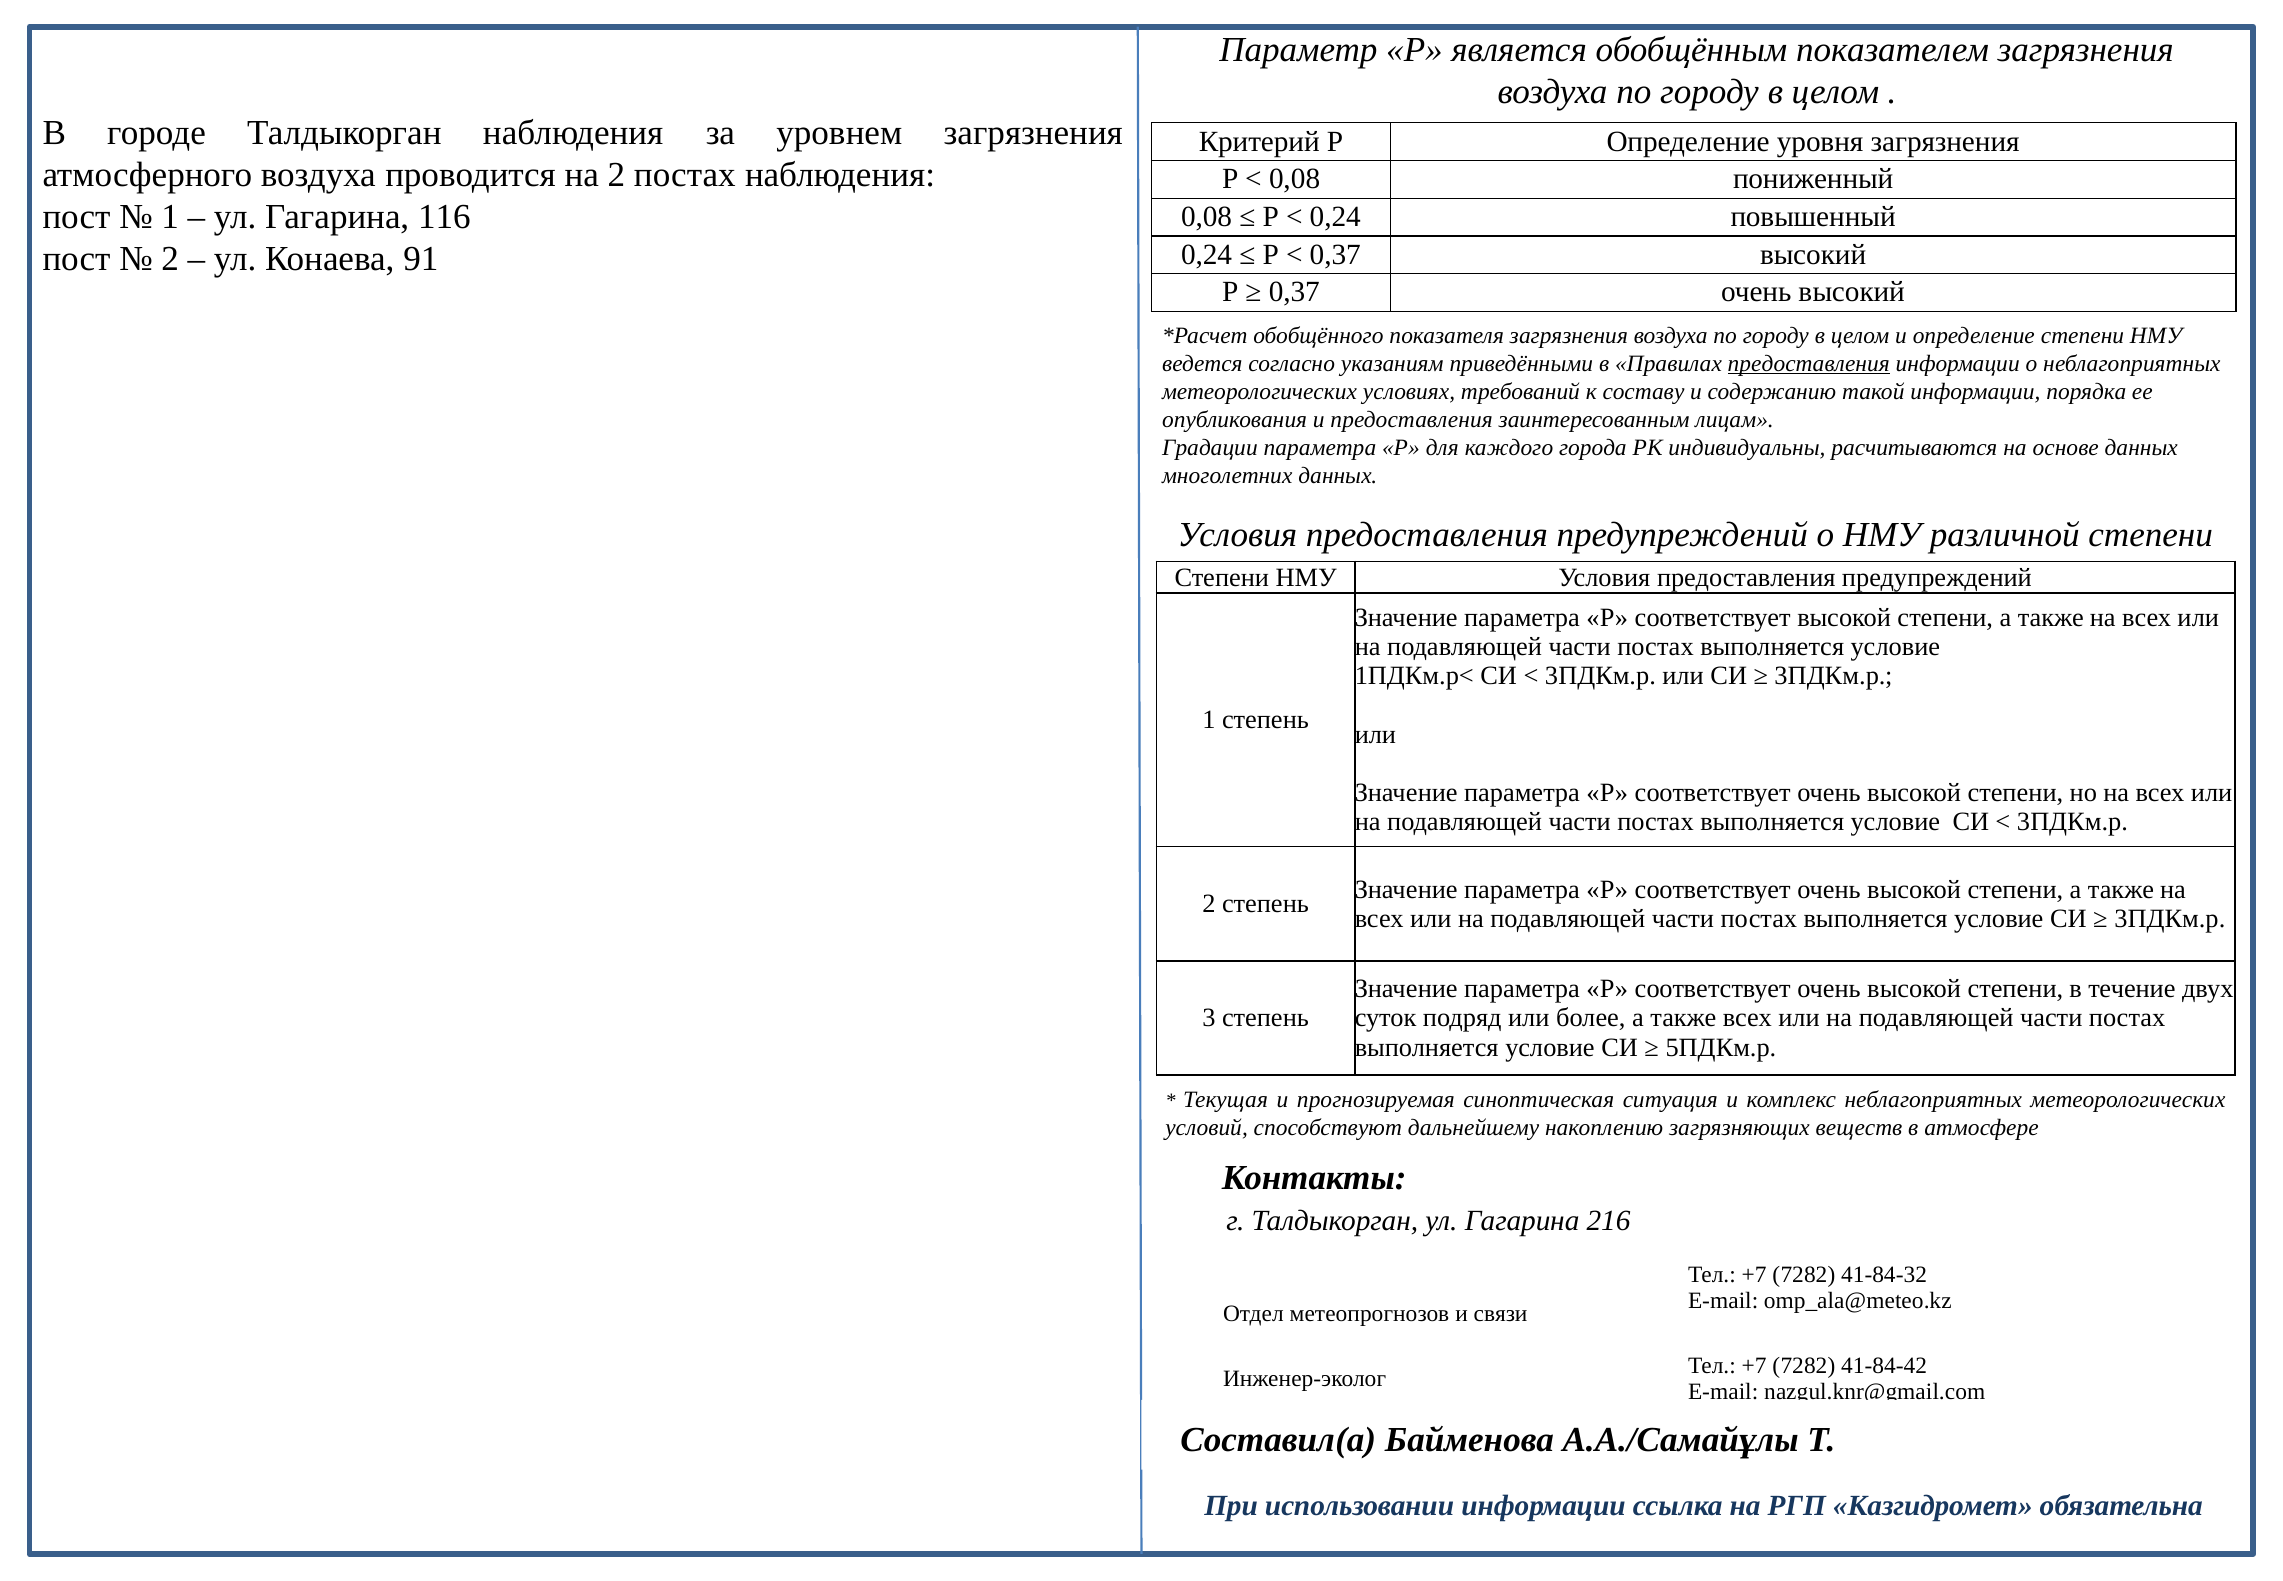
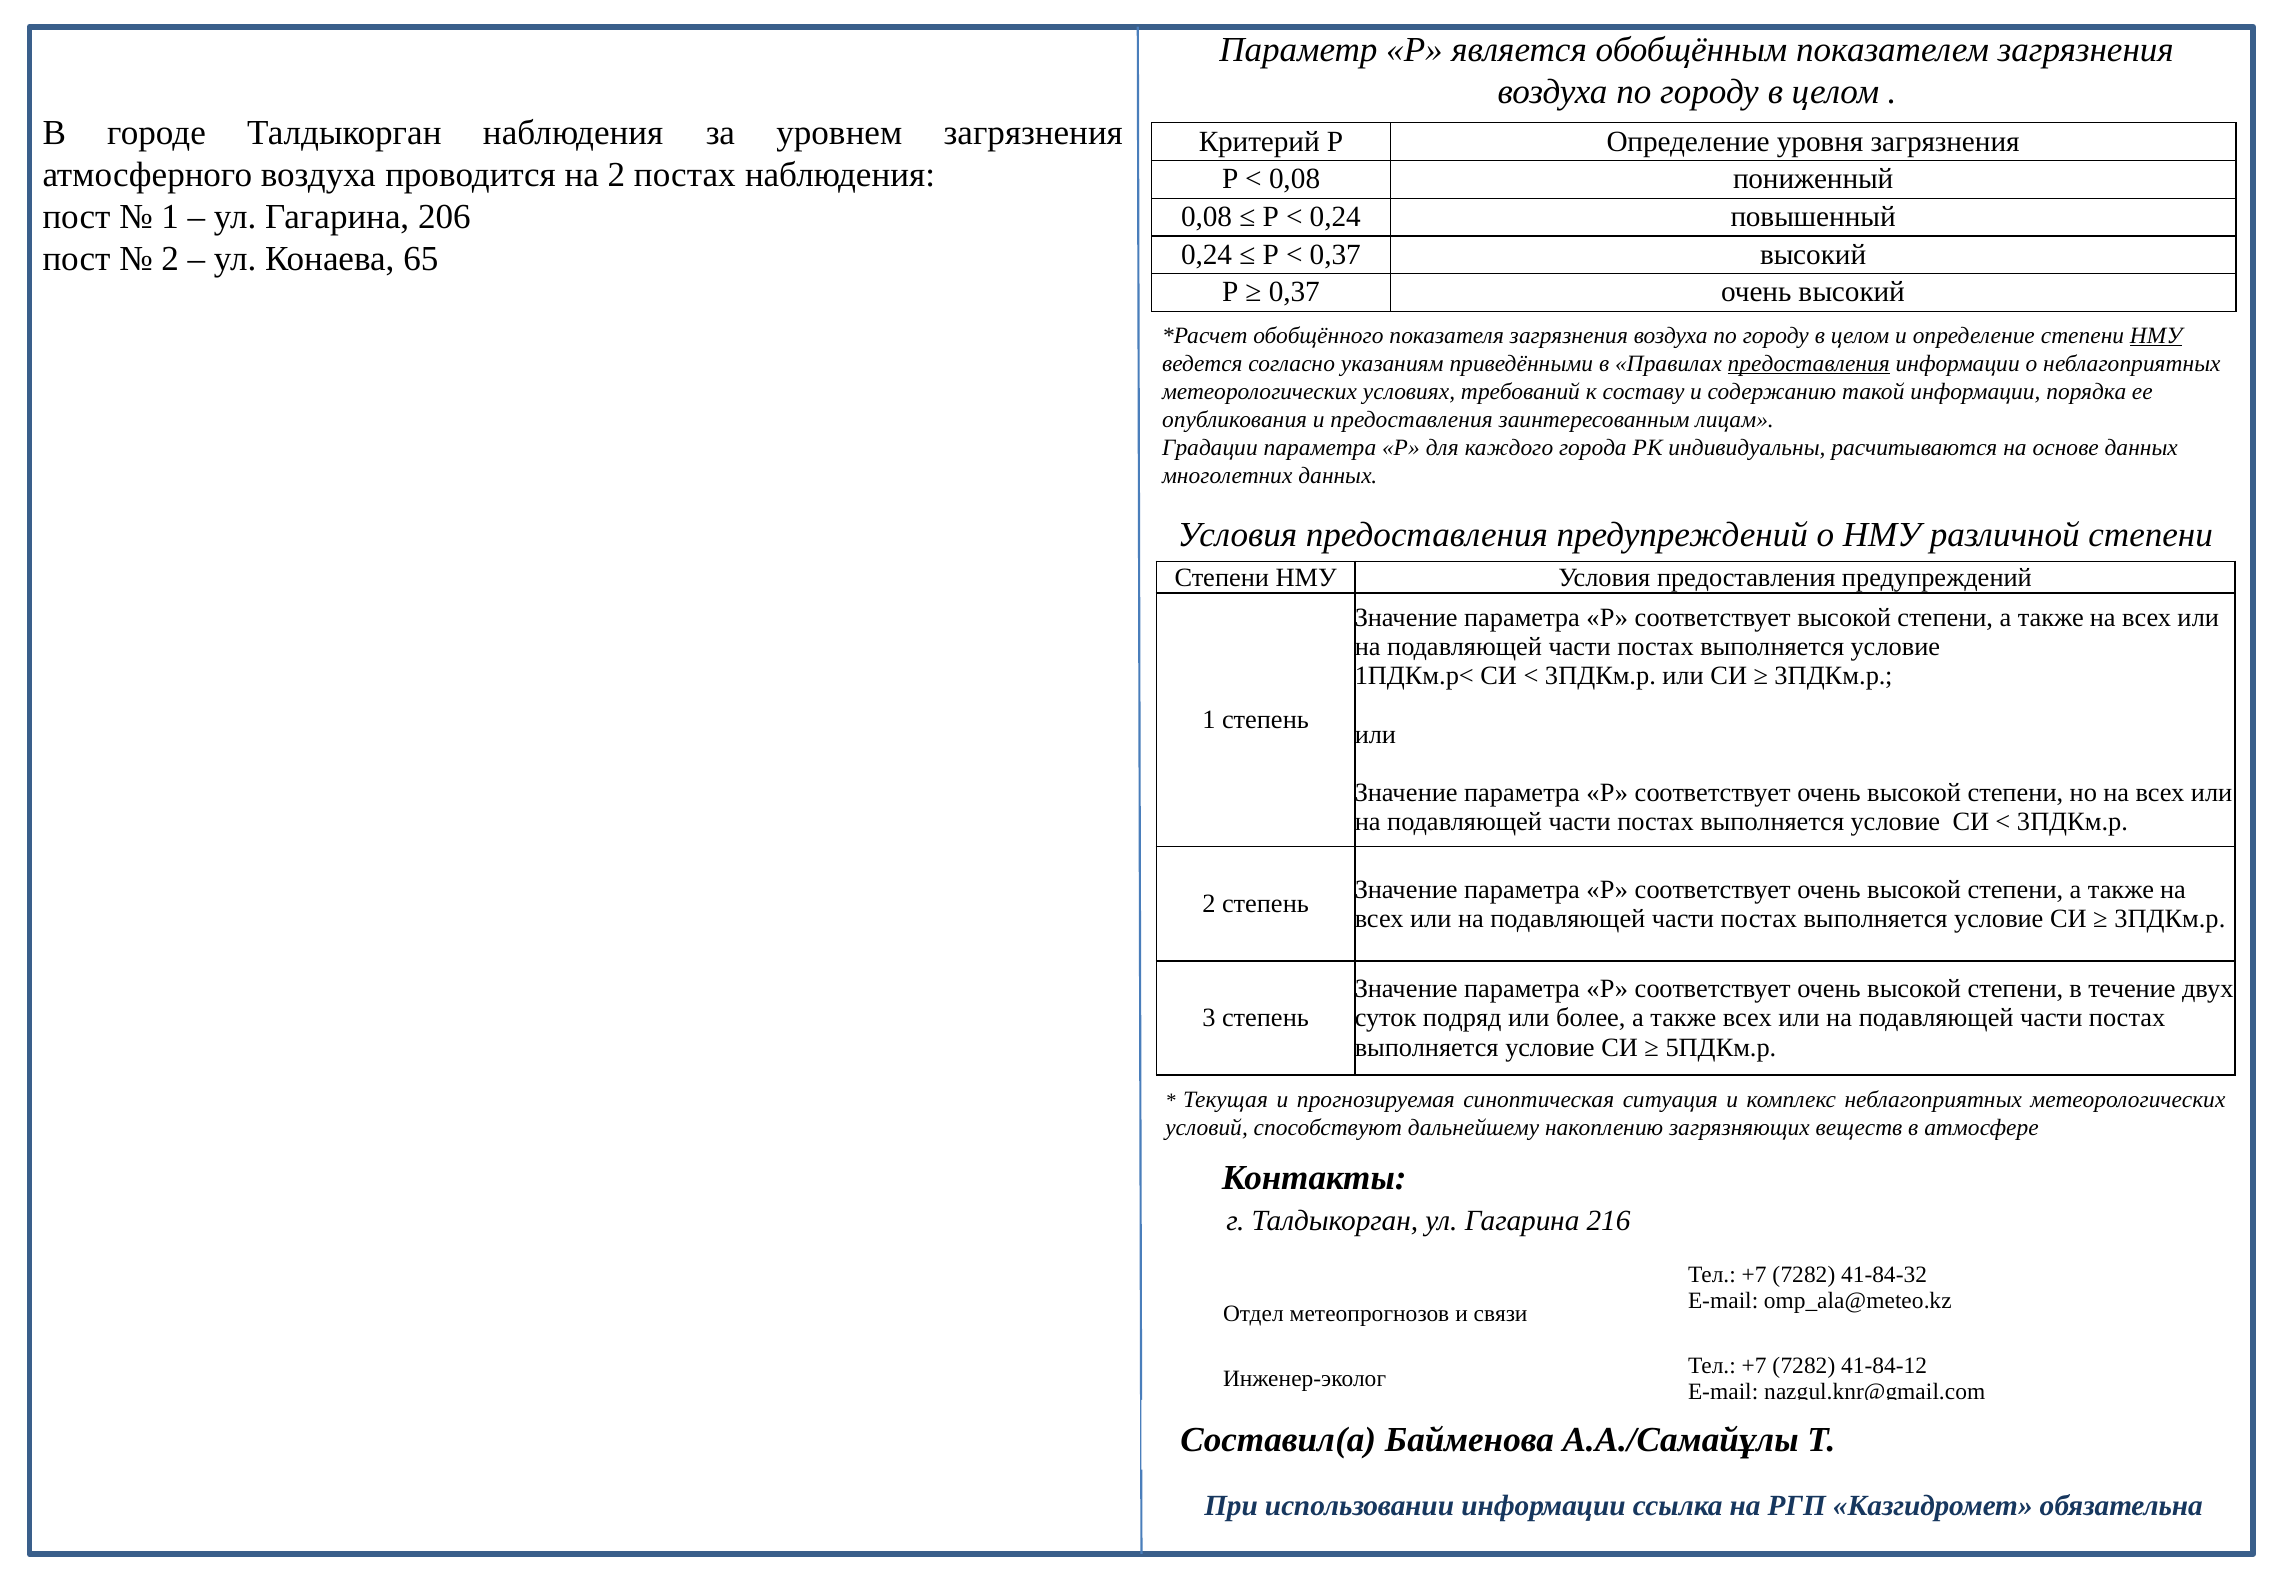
116: 116 -> 206 (444, 217)
91: 91 -> 65 (421, 259)
НМУ underline: none -> present (2156, 335)
41-84-42: 41-84-42 -> 41-84-12 (1884, 1365)
